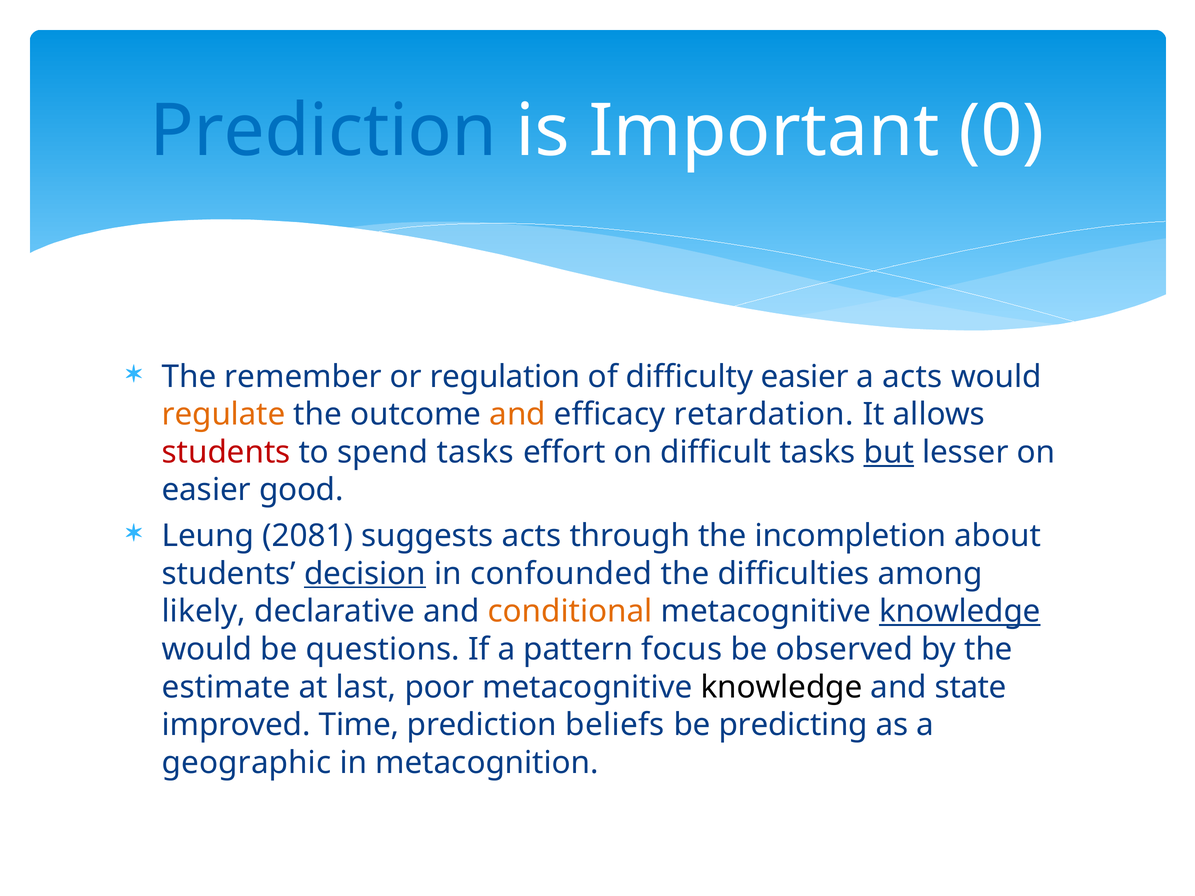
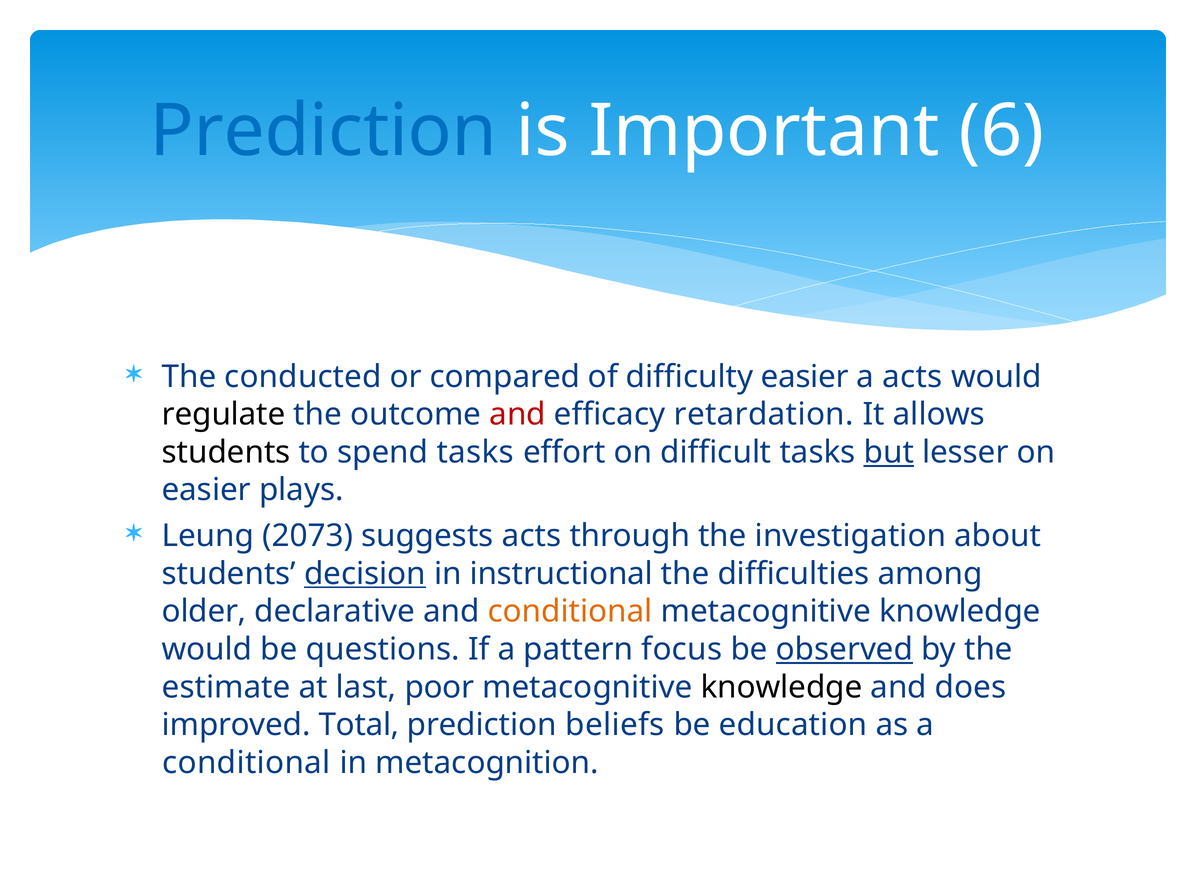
0: 0 -> 6 (1001, 131)
remember: remember -> conducted (303, 377)
regulation: regulation -> compared (505, 377)
regulate colour: orange -> black (224, 415)
and colour: orange -> red (518, 415)
students colour: red -> black (226, 452)
good: good -> plays (301, 490)
2081: 2081 -> 2073 (308, 536)
incompletion: incompletion -> investigation (851, 536)
confounded: confounded -> instructional (561, 574)
likely: likely -> older (204, 612)
knowledge underline: present -> none (960, 612)
observed underline: none -> present (845, 649)
state: state -> does (971, 687)
Time: Time -> Total (359, 725)
predicting: predicting -> education (793, 725)
geographic: geographic -> conditional (246, 763)
